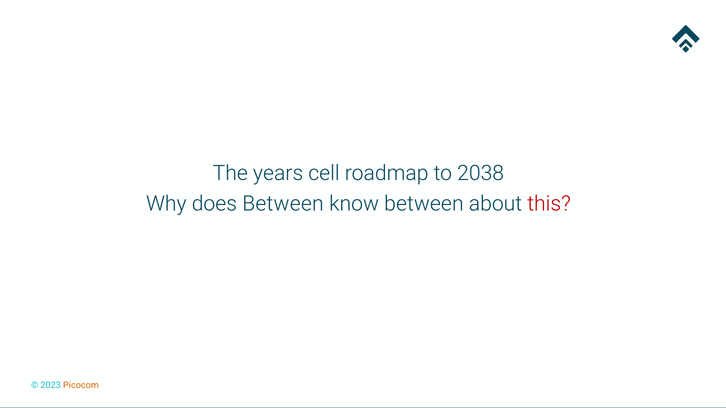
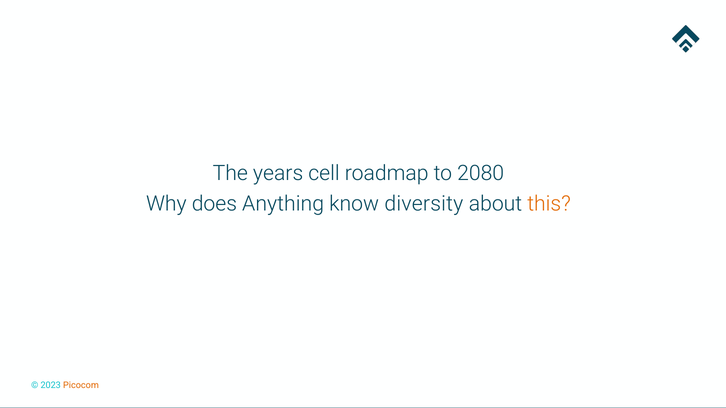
2038: 2038 -> 2080 (481, 174)
does Between: Between -> Anything (283, 204)
know between: between -> diversity (424, 204)
this colour: red -> orange (549, 204)
